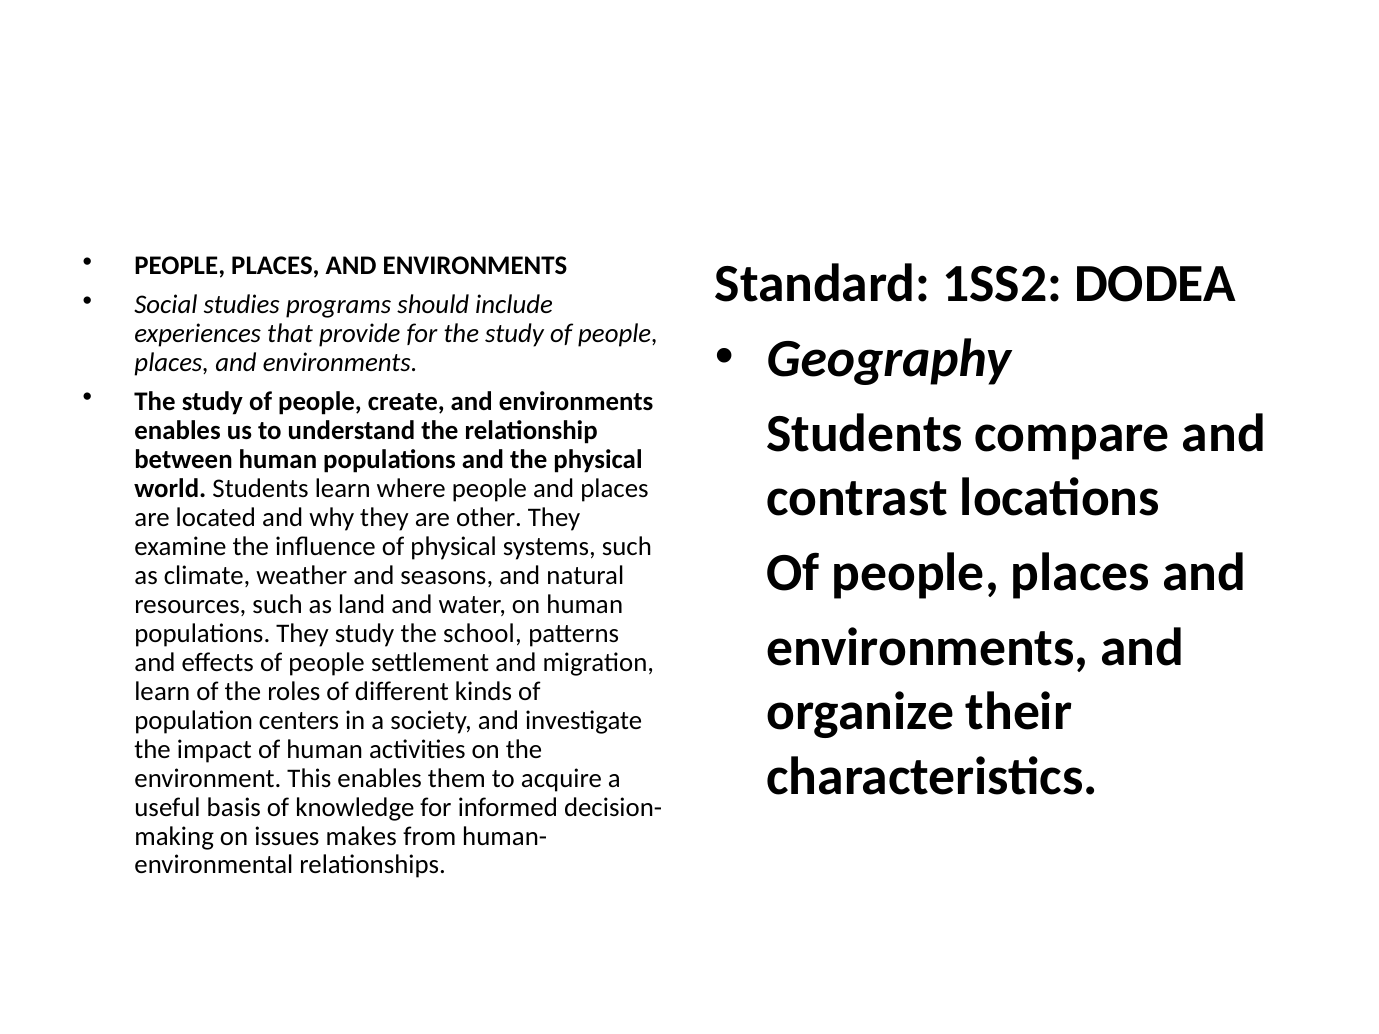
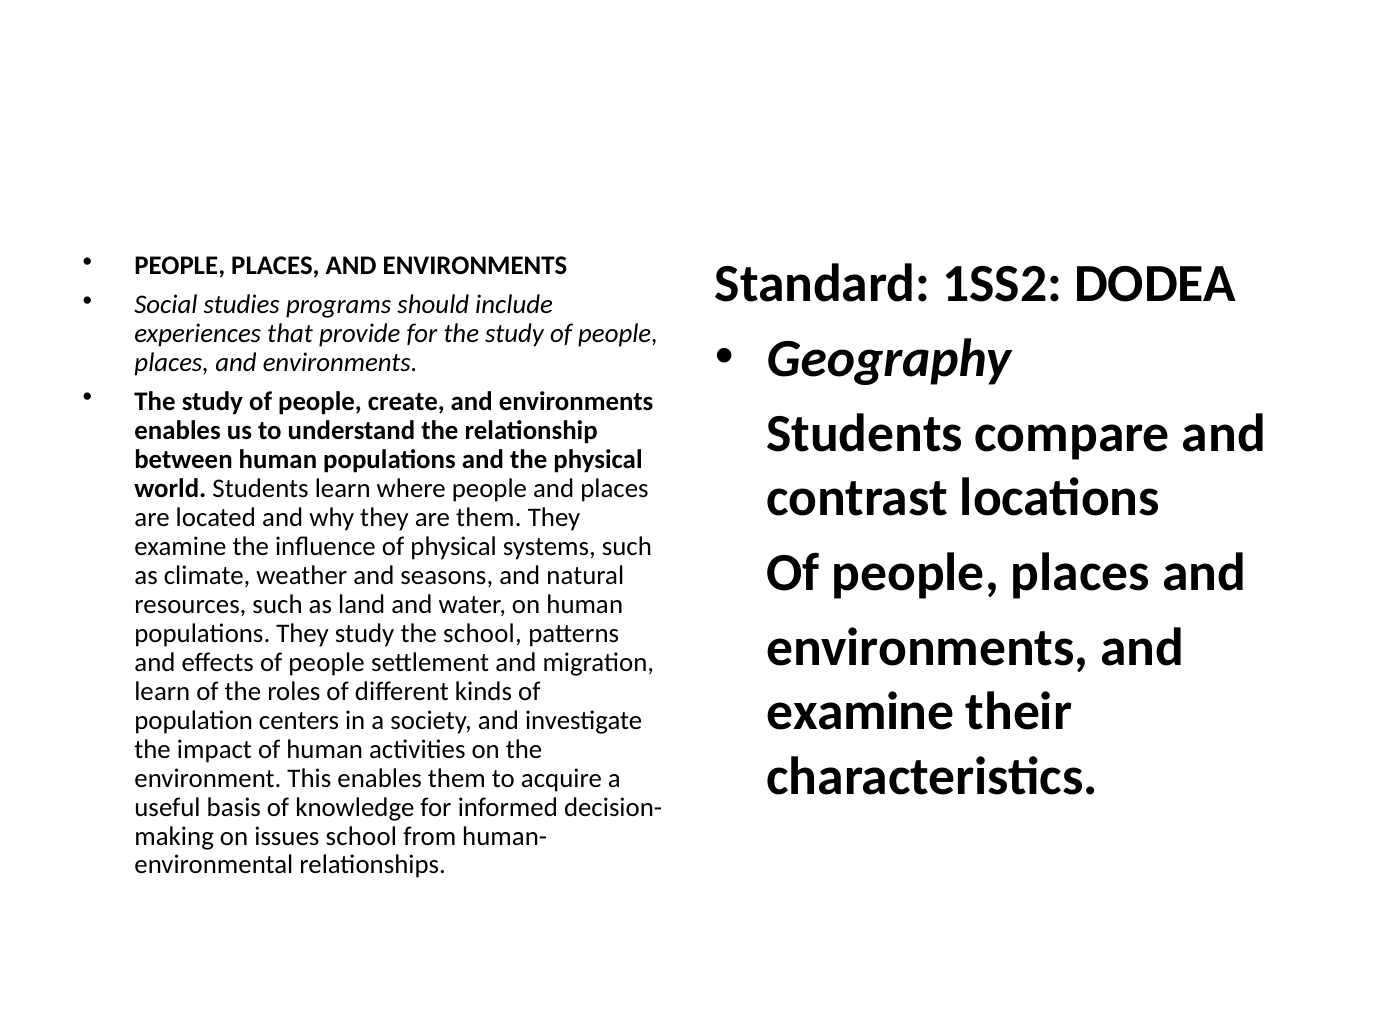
are other: other -> them (489, 517)
organize: organize -> examine (860, 712)
issues makes: makes -> school (361, 836)
